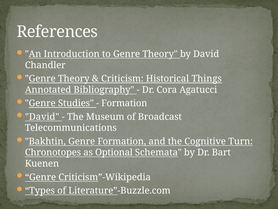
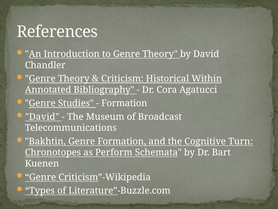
Things: Things -> Within (207, 78)
Optional: Optional -> Perform (114, 152)
